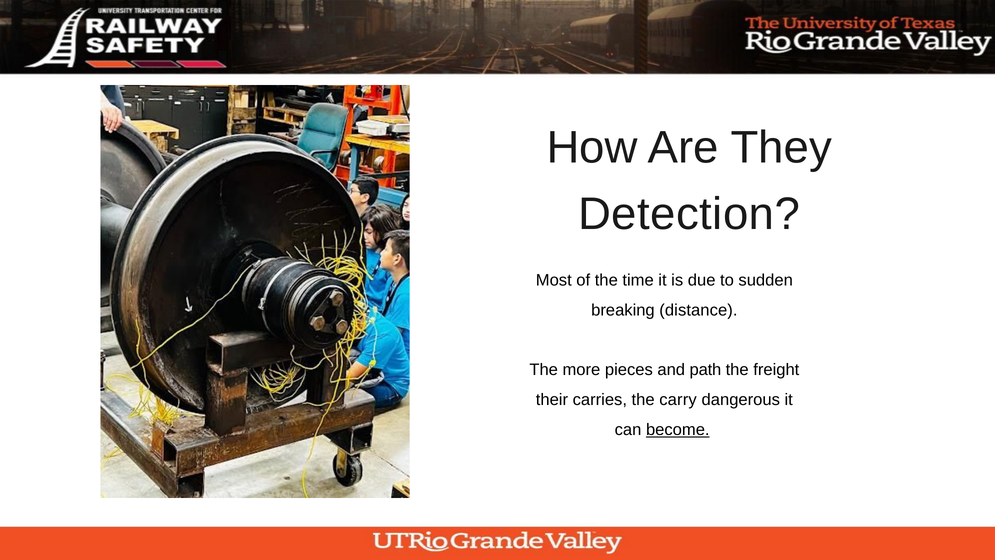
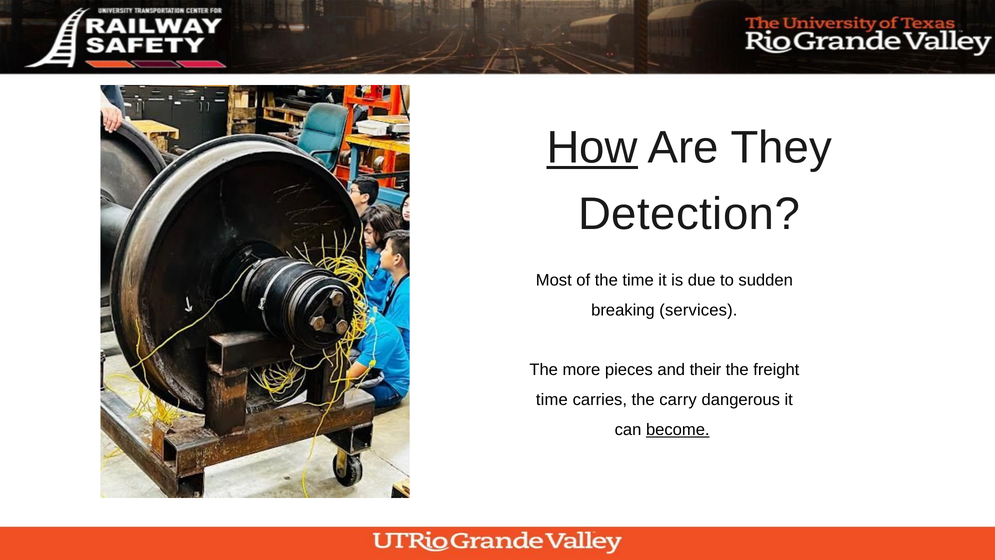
How underline: none -> present (592, 148)
distance: distance -> services (698, 310)
path: path -> their (705, 370)
their: their -> time (552, 400)
